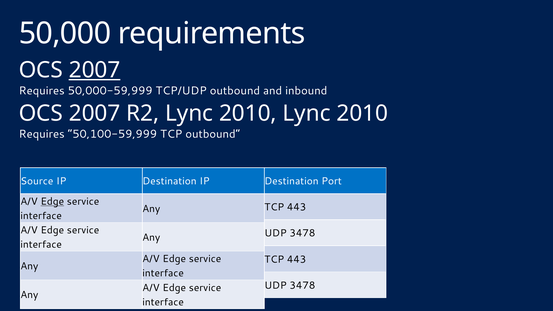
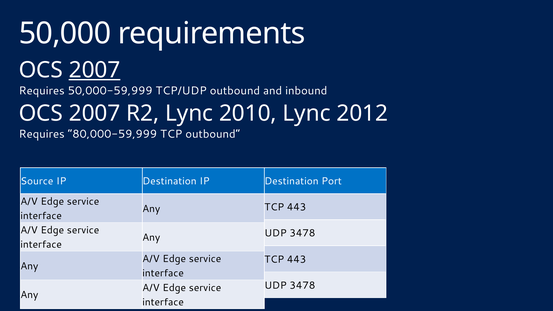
2010 Lync 2010: 2010 -> 2012 (362, 113)
50,100-59,999: 50,100-59,999 -> 80,000-59,999 (112, 134)
Edge underline: present -> none (52, 201)
